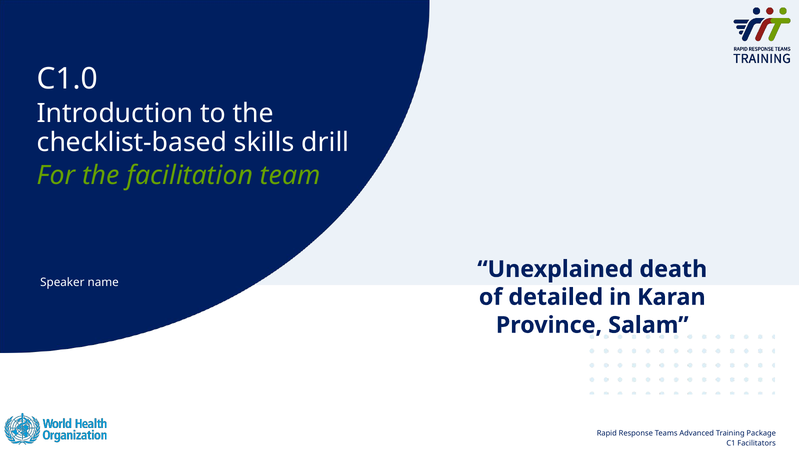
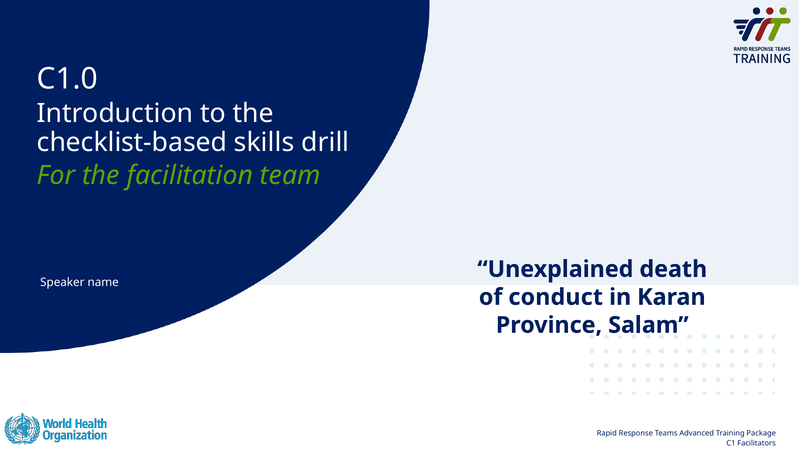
detailed: detailed -> conduct (556, 297)
